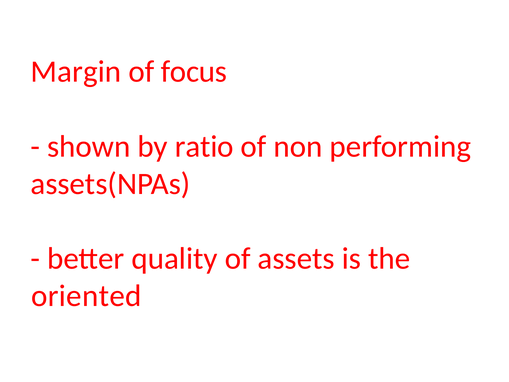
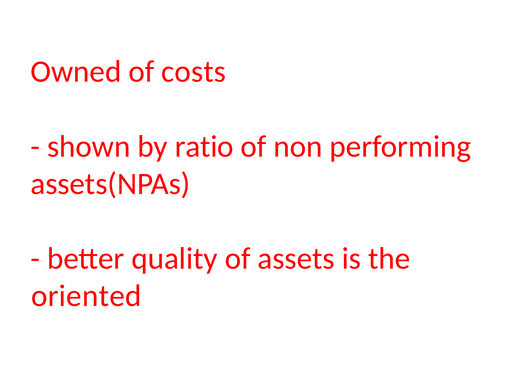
Margin: Margin -> Owned (76, 72)
focus: focus -> costs (194, 72)
